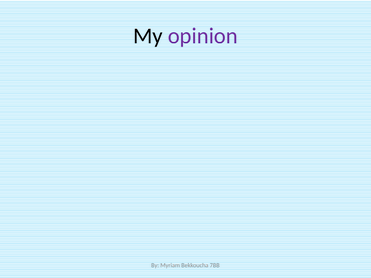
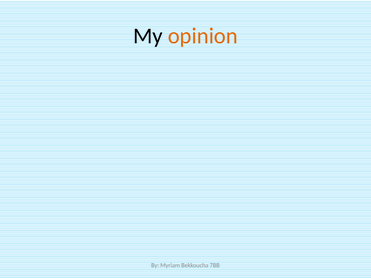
opinion colour: purple -> orange (203, 36)
